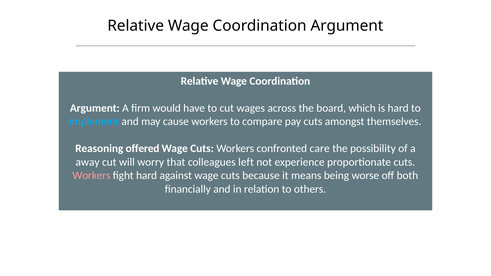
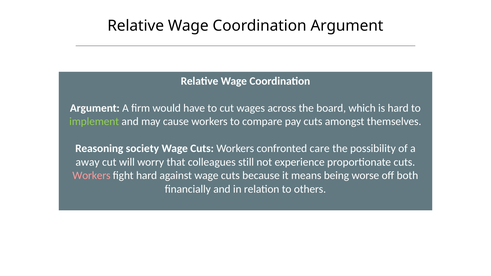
implement colour: light blue -> light green (94, 122)
offered: offered -> society (142, 149)
left: left -> still (246, 162)
